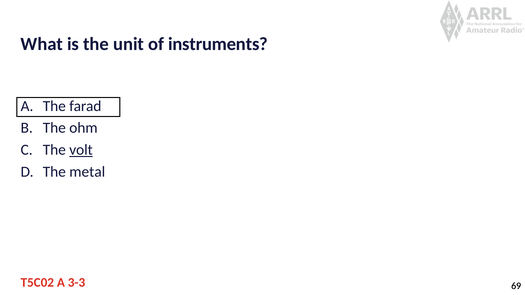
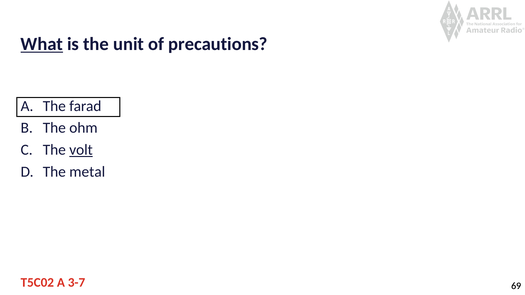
What underline: none -> present (42, 44)
instruments: instruments -> precautions (218, 44)
3-3: 3-3 -> 3-7 (77, 283)
